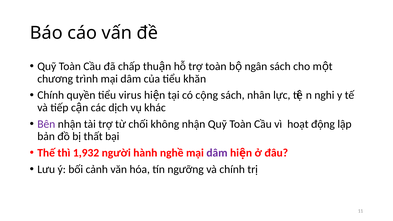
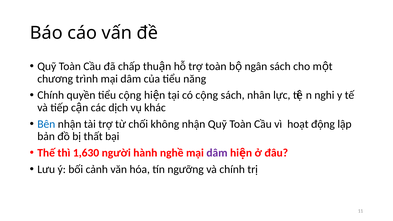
khăn: khăn -> năng (195, 79)
tiểu virus: virus -> cộng (130, 95)
Bên colour: purple -> blue (46, 124)
1,932: 1,932 -> 1,630 (86, 153)
